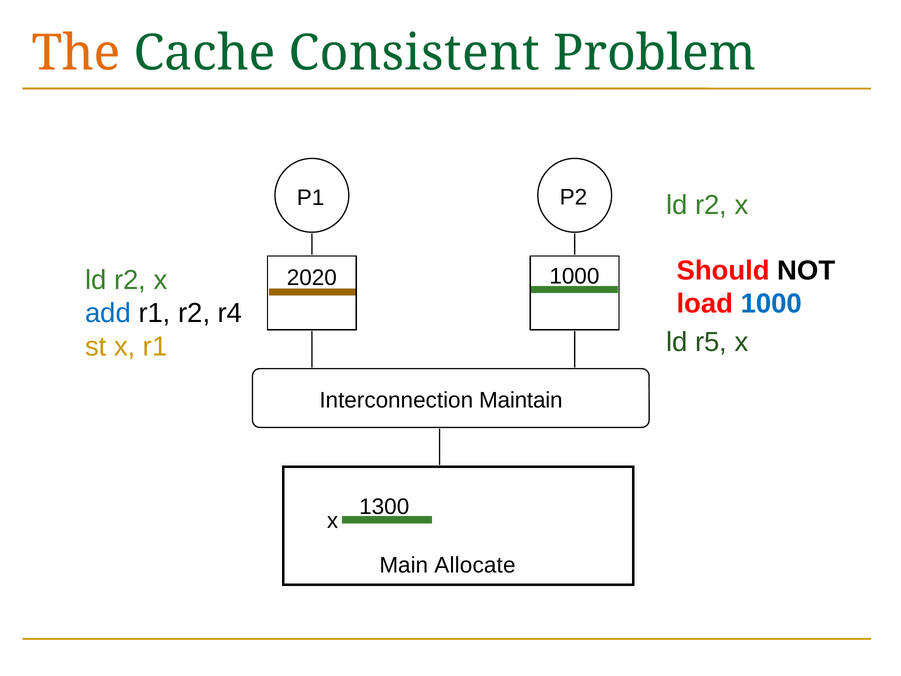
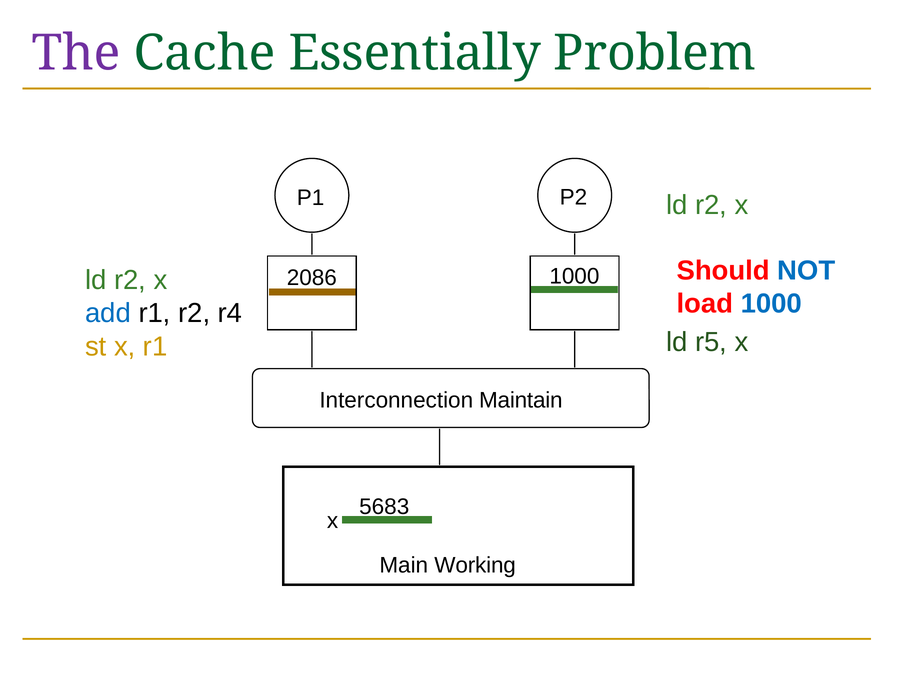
The colour: orange -> purple (76, 53)
Consistent: Consistent -> Essentially (415, 53)
NOT colour: black -> blue (806, 271)
2020: 2020 -> 2086 (312, 278)
1300: 1300 -> 5683 (384, 507)
Allocate: Allocate -> Working (475, 565)
